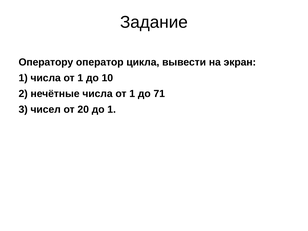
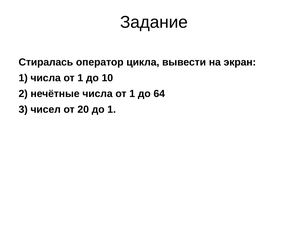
Оператору: Оператору -> Стиралась (46, 62)
71: 71 -> 64 (159, 94)
